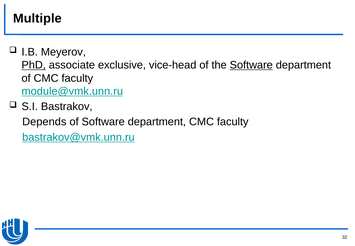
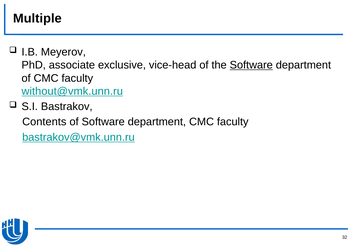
PhD underline: present -> none (34, 65)
module@vmk.unn.ru: module@vmk.unn.ru -> without@vmk.unn.ru (72, 91)
Depends: Depends -> Contents (44, 122)
